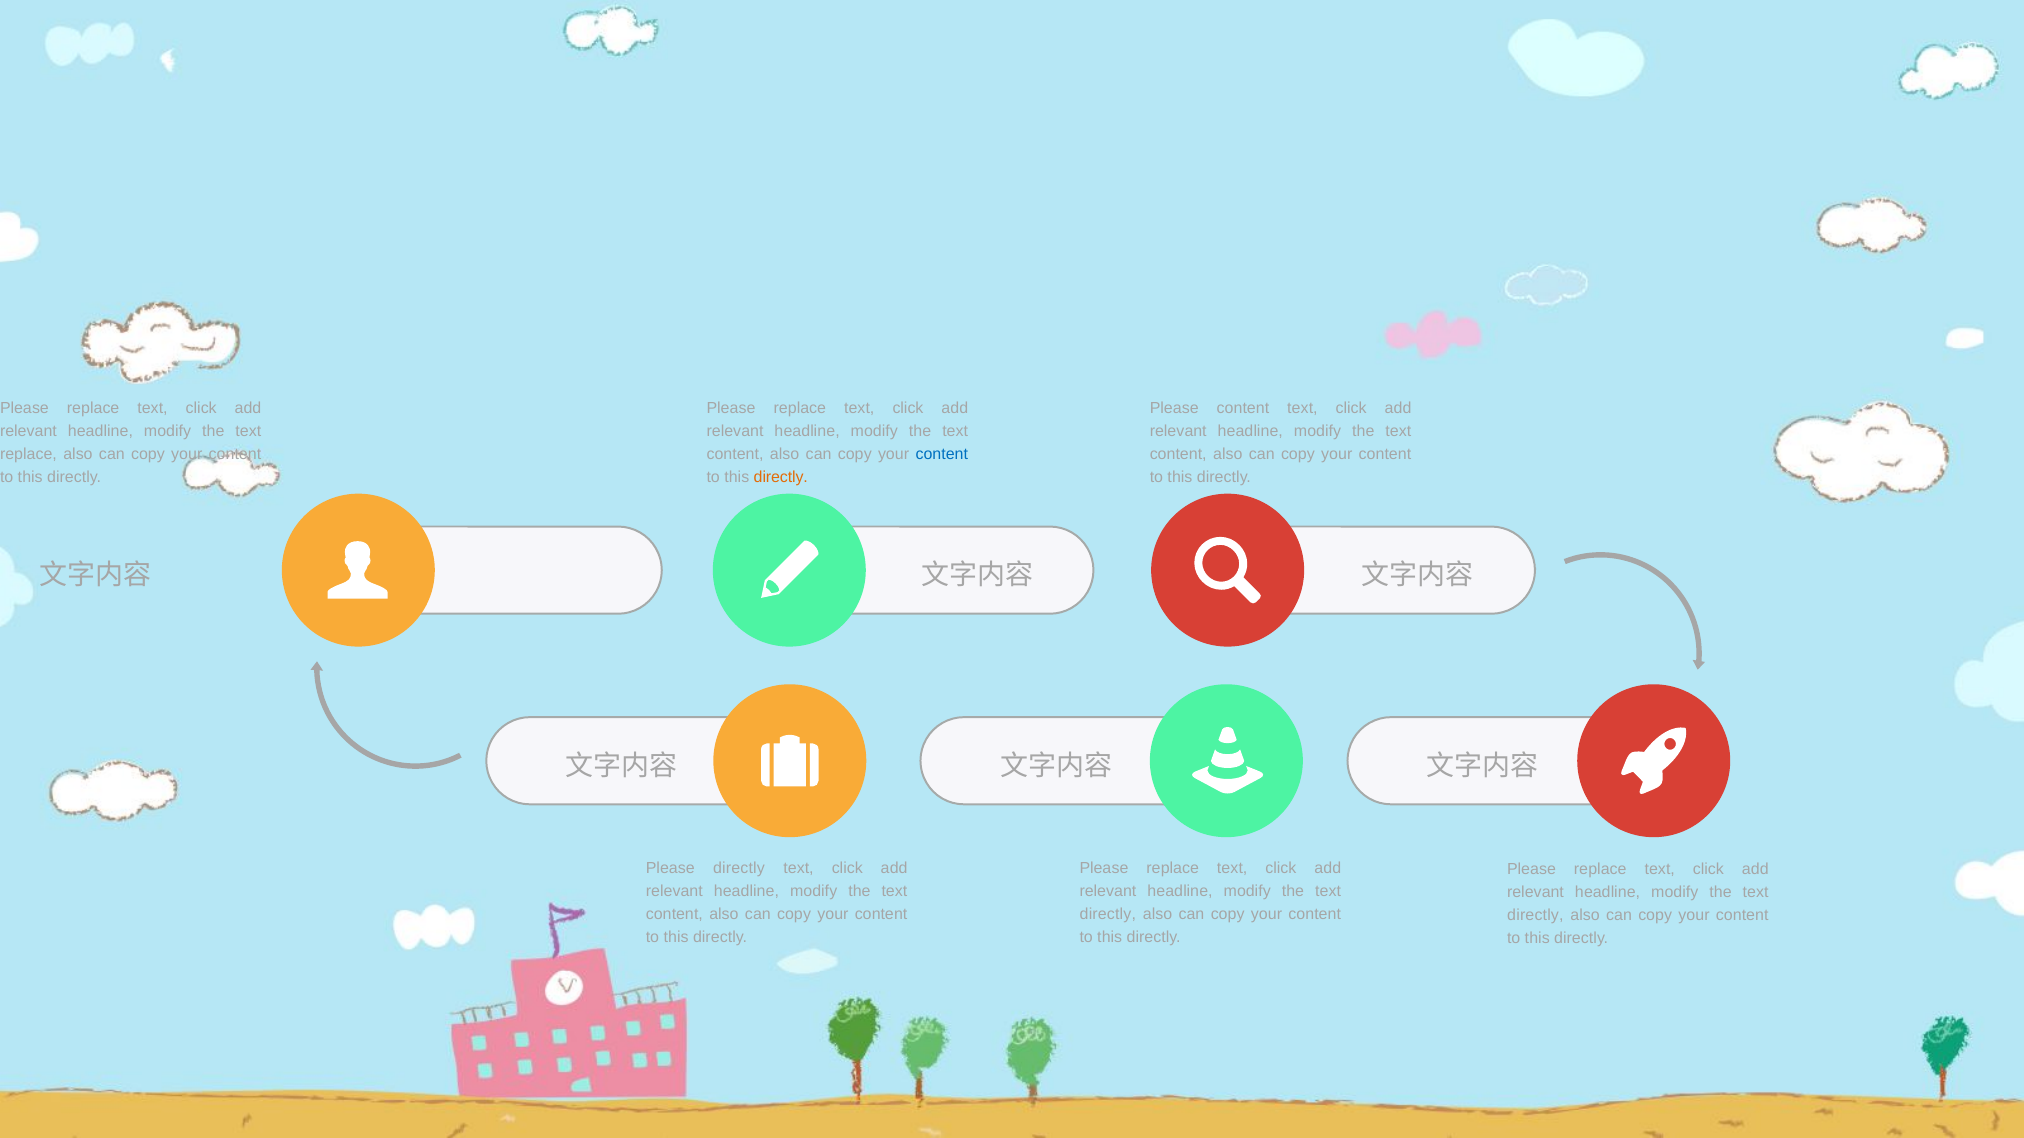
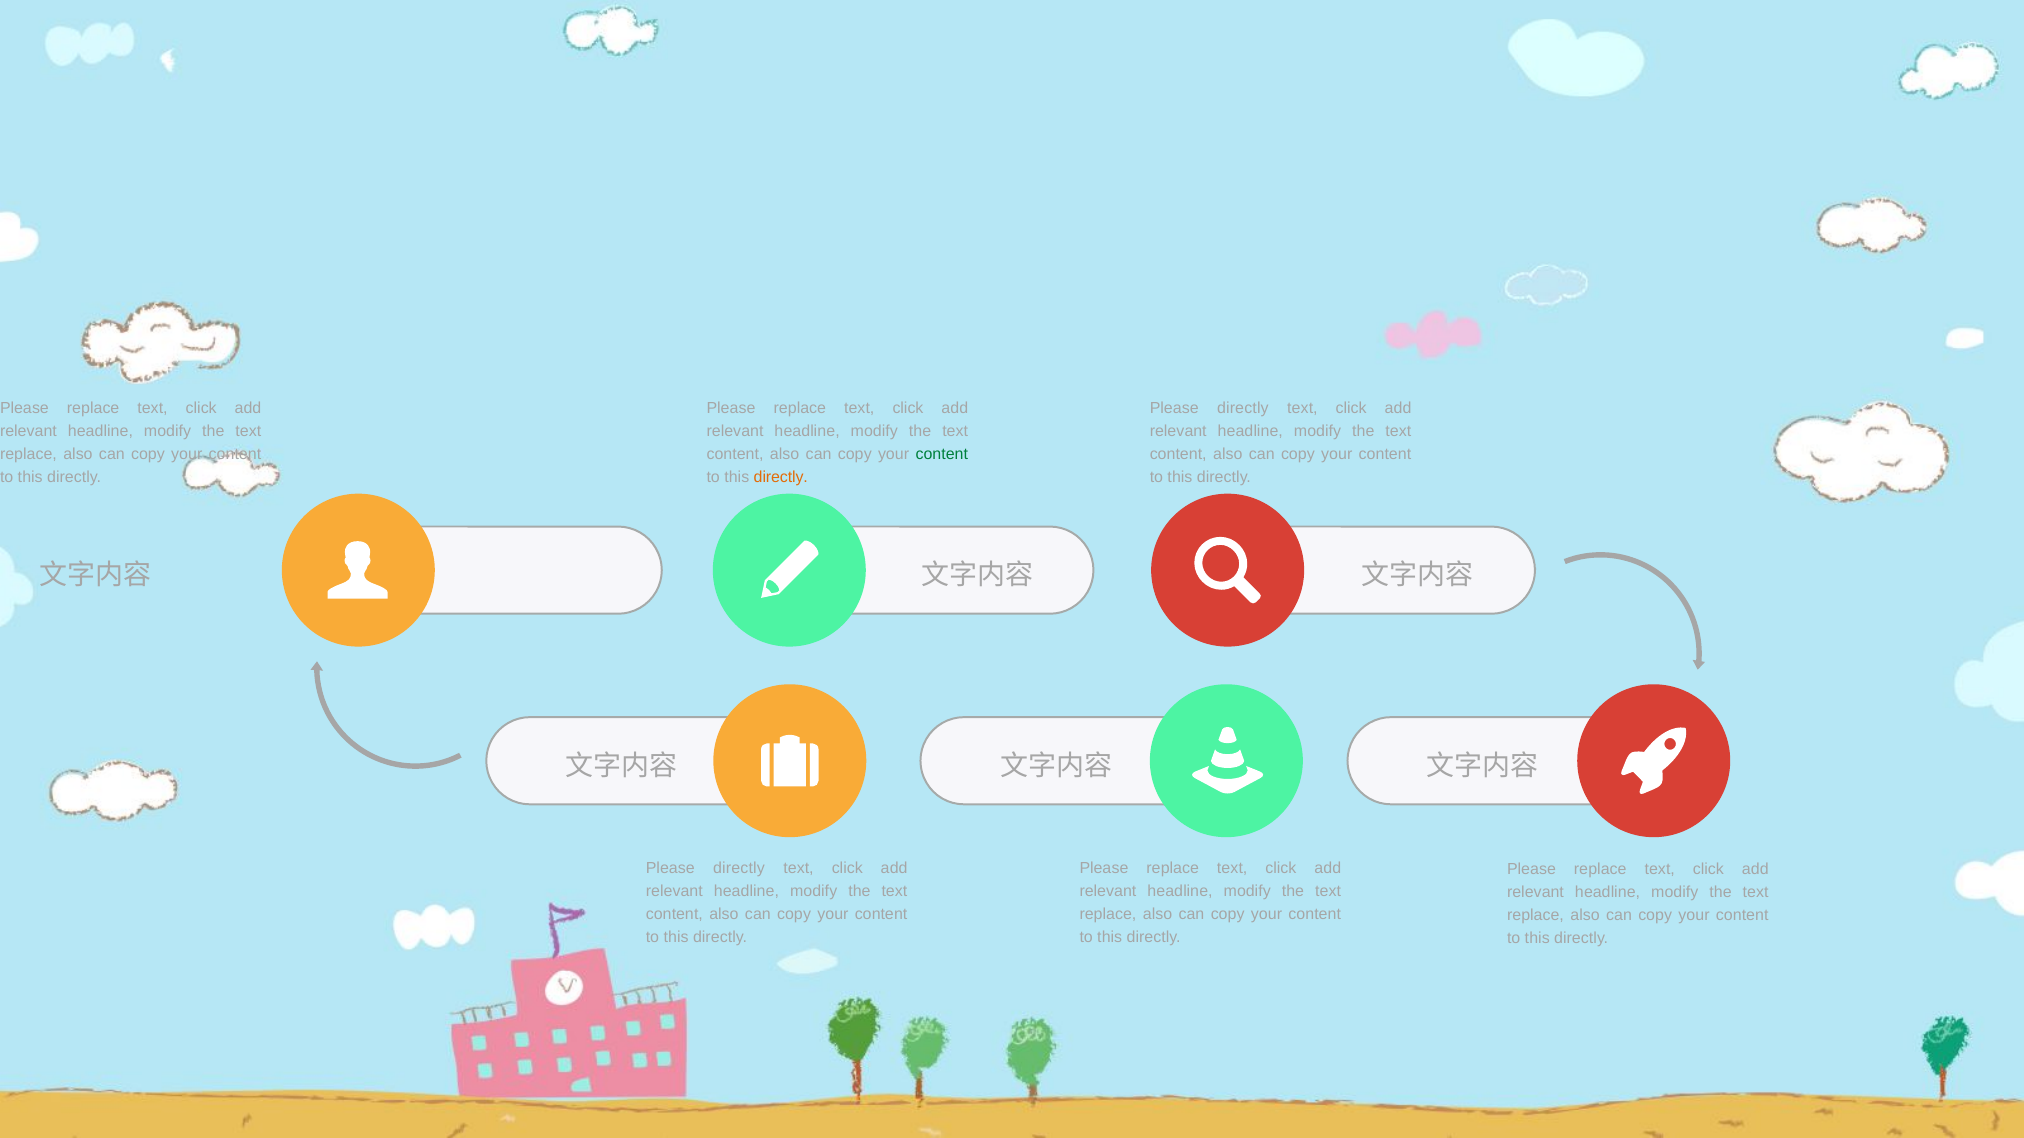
content: content -> directly (1243, 408)
content colour: blue -> green (942, 454)
directly: directly -> replace (1108, 915)
directly: directly -> replace (1535, 916)
